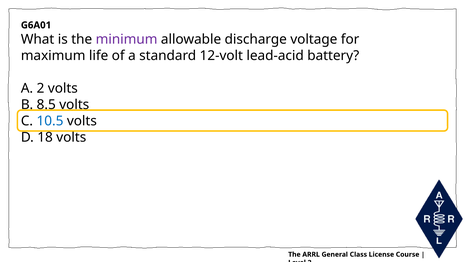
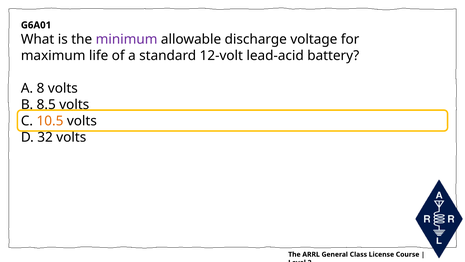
A 2: 2 -> 8 (40, 88)
10.5 colour: blue -> orange (50, 121)
18: 18 -> 32 (45, 137)
